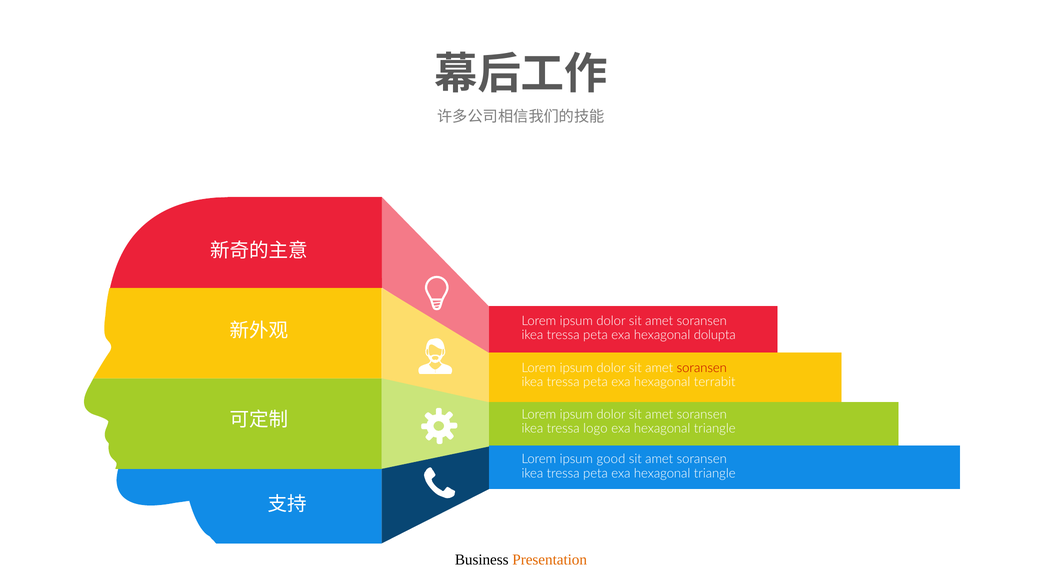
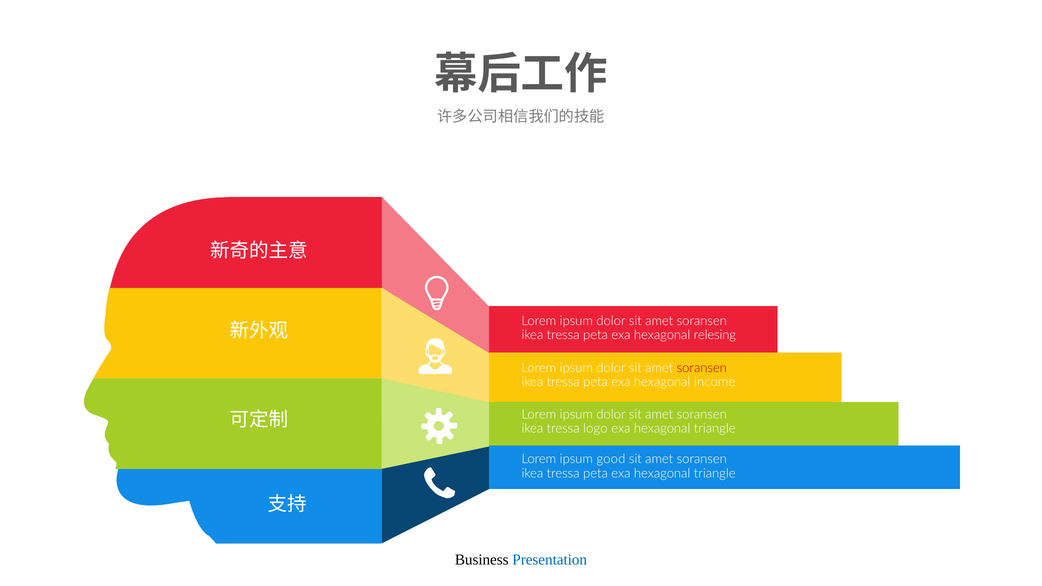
dolupta: dolupta -> relesing (715, 335)
terrabit: terrabit -> income (715, 382)
Presentation colour: orange -> blue (550, 560)
